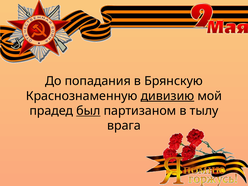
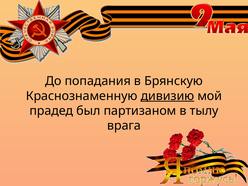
был underline: present -> none (88, 111)
